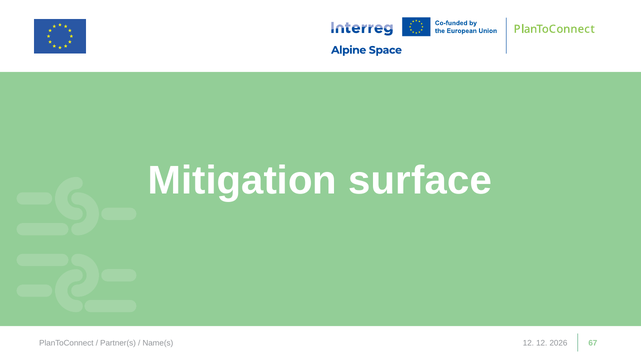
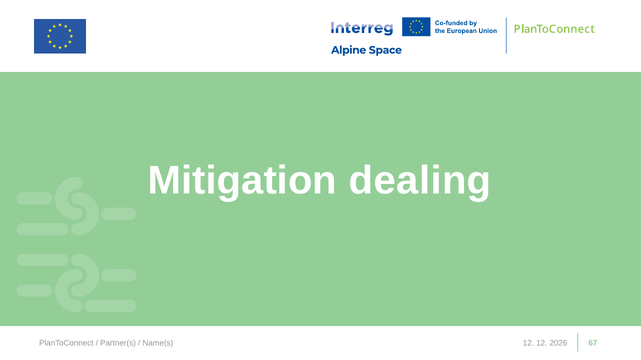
surface: surface -> dealing (420, 181)
